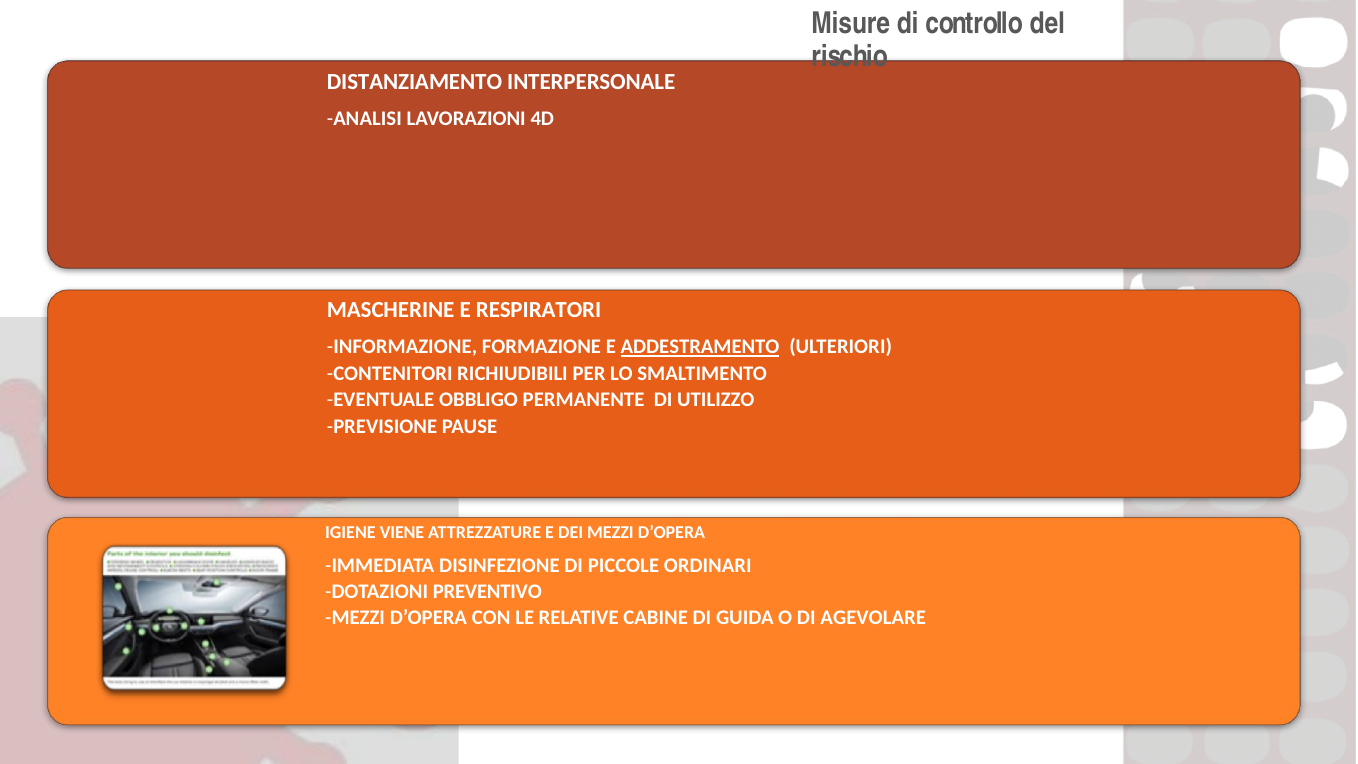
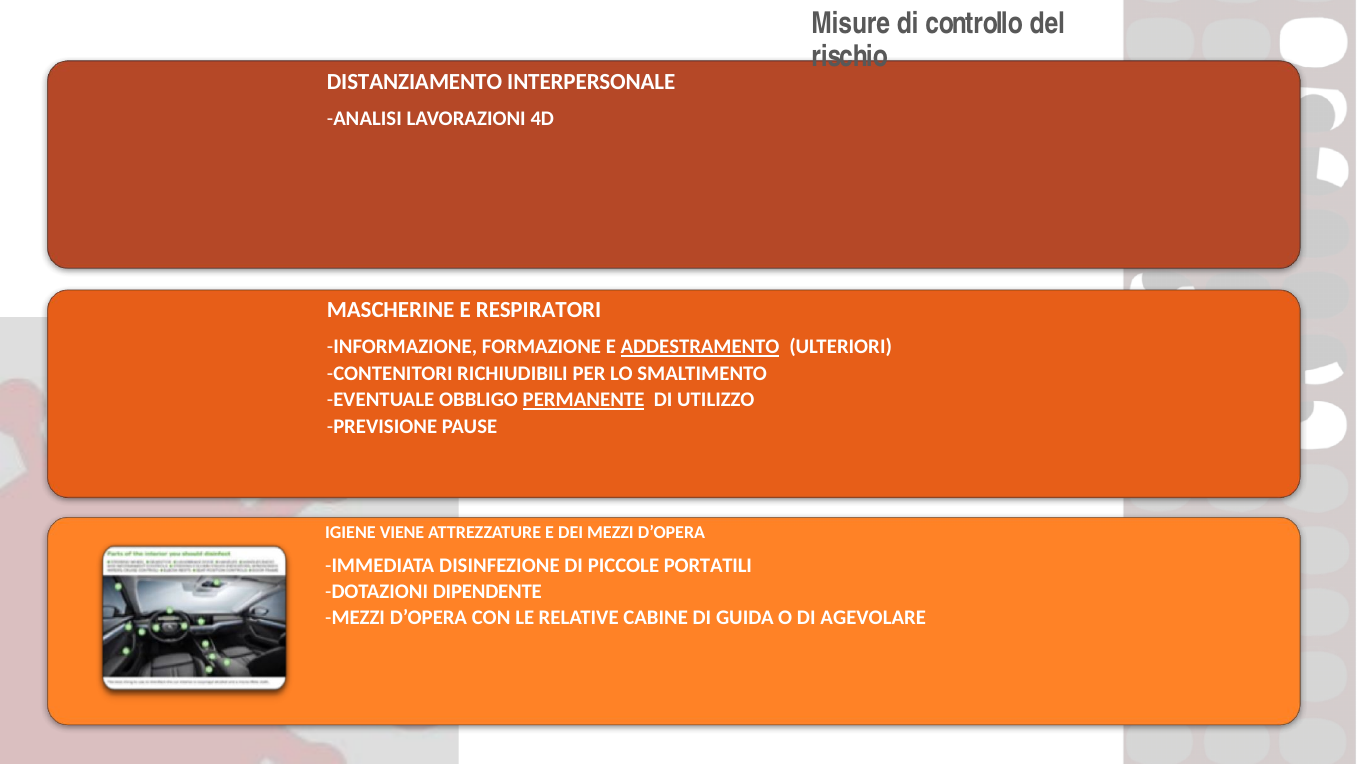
PERMANENTE underline: none -> present (584, 400)
ORDINARI: ORDINARI -> PORTATILI (708, 565)
PREVENTIVO: PREVENTIVO -> DIPENDENTE (487, 591)
